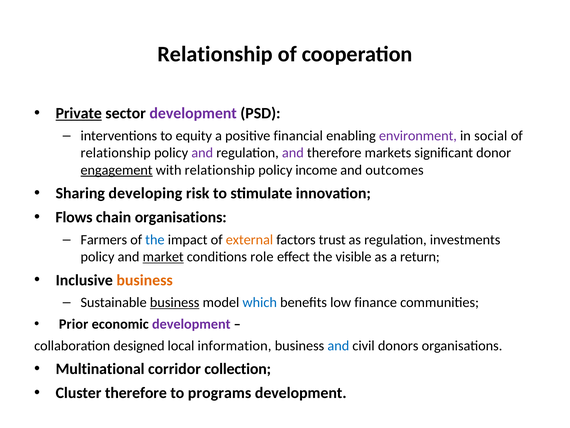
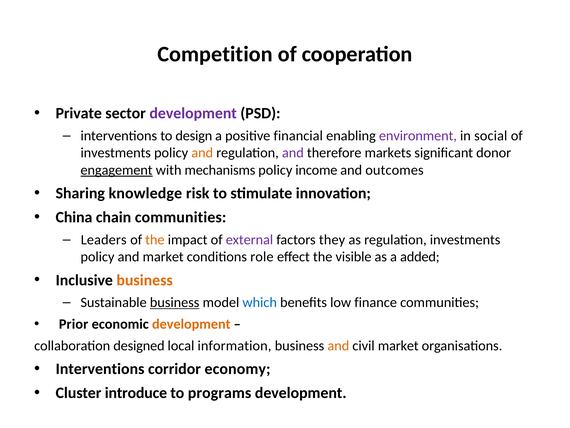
Relationship: Relationship -> Competition (215, 54)
Private underline: present -> none (79, 113)
equity: equity -> design (194, 136)
relationship: relationship -> investments (116, 153)
and colour: purple -> orange (202, 153)
with relationship: relationship -> mechanisms (220, 170)
developing: developing -> knowledge (145, 193)
Flows: Flows -> China (74, 217)
chain organisations: organisations -> communities (181, 217)
Farmers: Farmers -> Leaders (104, 239)
the colour: blue -> orange (155, 239)
external colour: orange -> purple (249, 239)
trust: trust -> they (332, 239)
market underline: present -> none (163, 257)
return: return -> added (420, 257)
development colour: purple -> orange (191, 324)
and colour: blue -> orange (338, 345)
civil donors: donors -> market (398, 345)
Multinational: Multinational -> Interventions (100, 369)
collection: collection -> economy (238, 369)
Cluster therefore: therefore -> introduce (136, 393)
